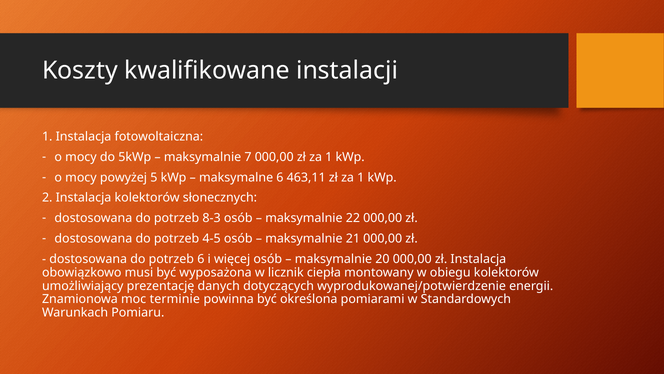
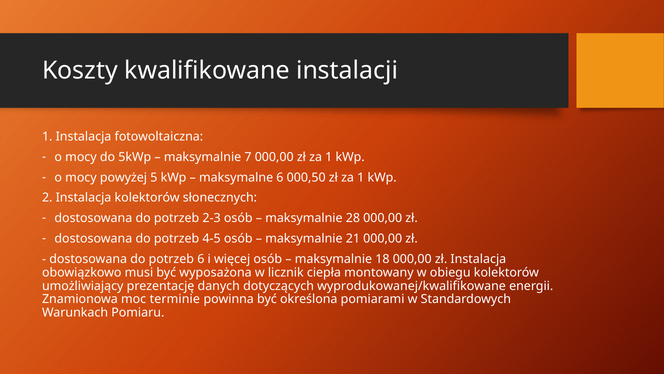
463,11: 463,11 -> 000,50 (306, 177)
8-3: 8-3 -> 2-3 (212, 218)
22: 22 -> 28 (353, 218)
20: 20 -> 18 (382, 259)
wyprodukowanej/potwierdzenie: wyprodukowanej/potwierdzenie -> wyprodukowanej/kwalifikowane (412, 286)
